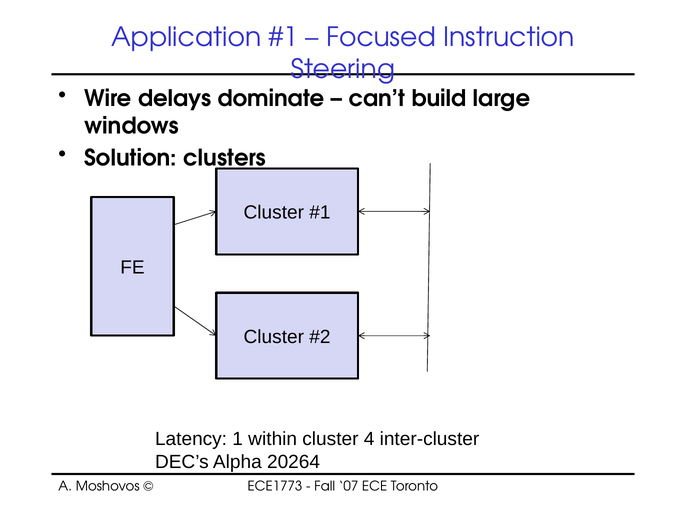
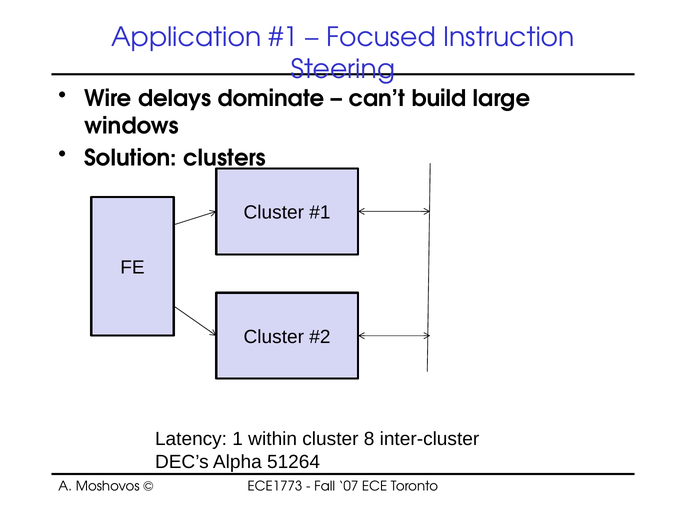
4: 4 -> 8 (369, 439)
20264: 20264 -> 51264 (294, 462)
